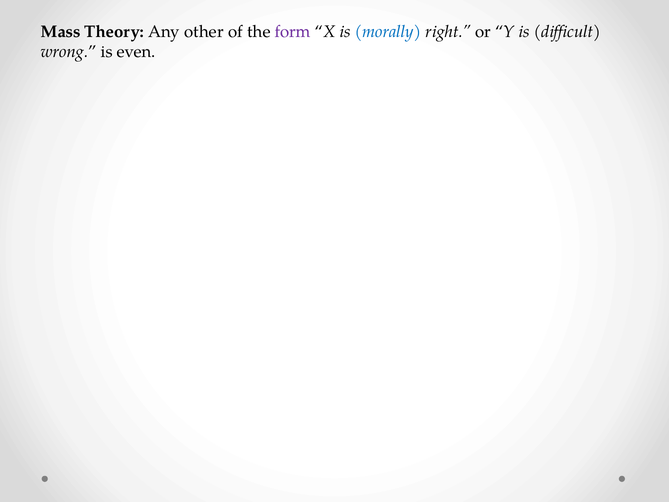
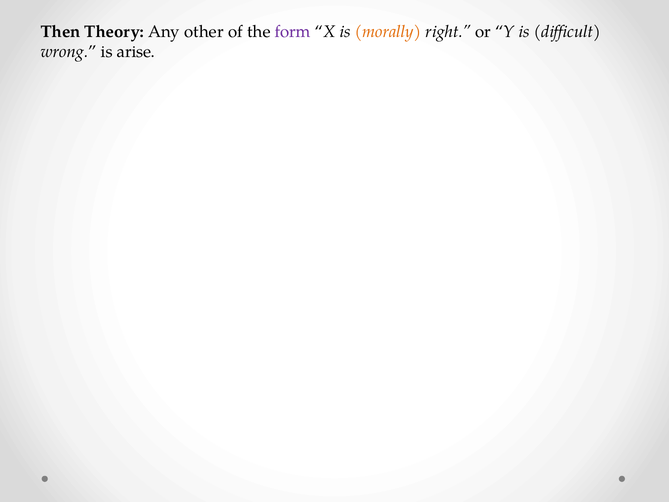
Mass: Mass -> Then (61, 32)
morally colour: blue -> orange (388, 32)
even: even -> arise (136, 52)
